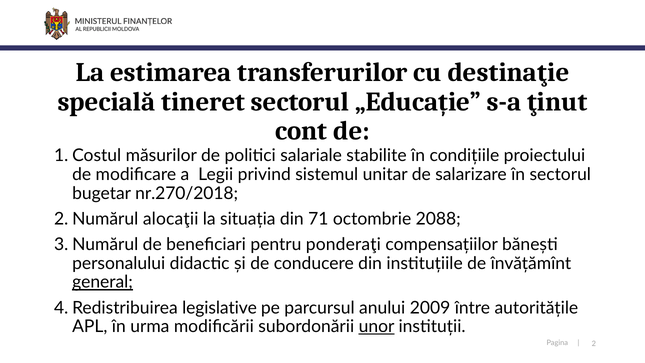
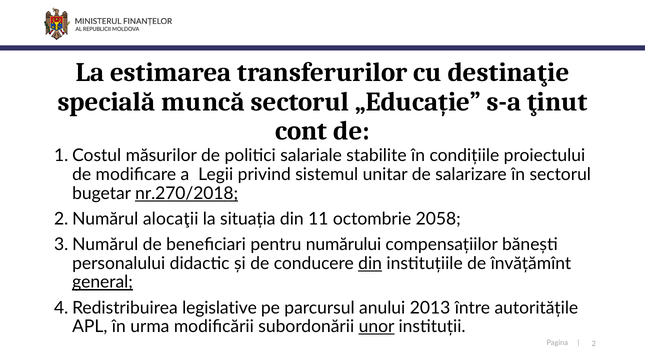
tineret: tineret -> muncă (203, 102)
nr.270/2018 underline: none -> present (187, 193)
71: 71 -> 11 (318, 219)
2088: 2088 -> 2058 (438, 219)
ponderaţi: ponderaţi -> numărului (344, 244)
din underline: none -> present (370, 263)
2009: 2009 -> 2013 (430, 308)
